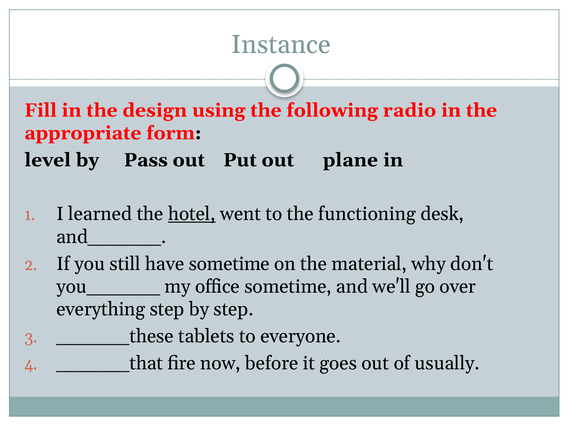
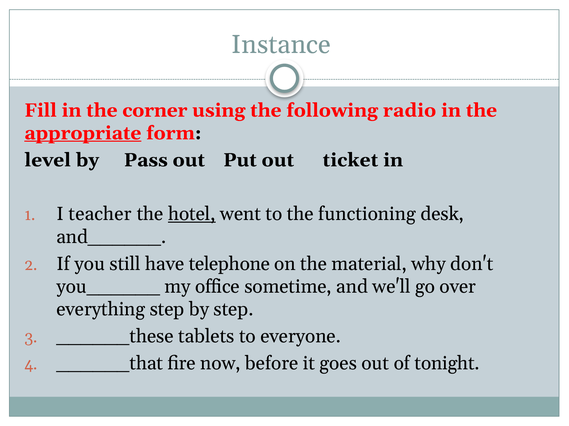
design: design -> corner (155, 111)
appropriate underline: none -> present (83, 133)
plane: plane -> ticket (350, 160)
learned: learned -> teacher (100, 214)
have sometime: sometime -> telephone (229, 264)
usually: usually -> tonight (447, 364)
